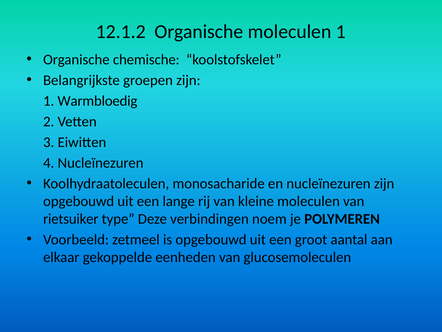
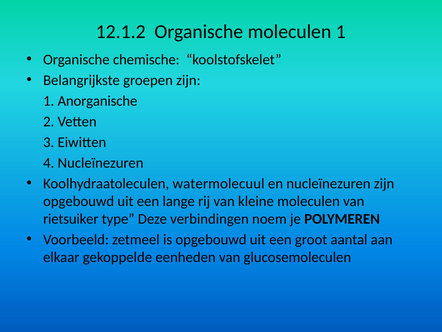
Warmbloedig: Warmbloedig -> Anorganische (97, 101)
monosacharide: monosacharide -> watermolecuul (219, 183)
